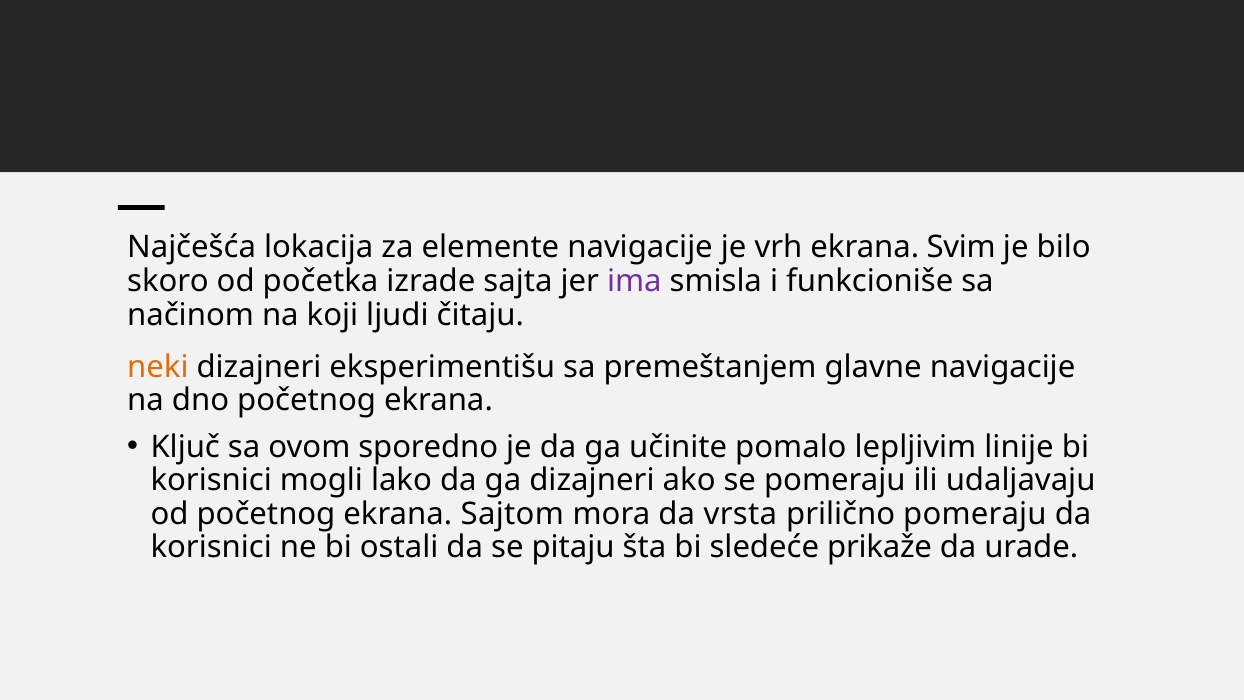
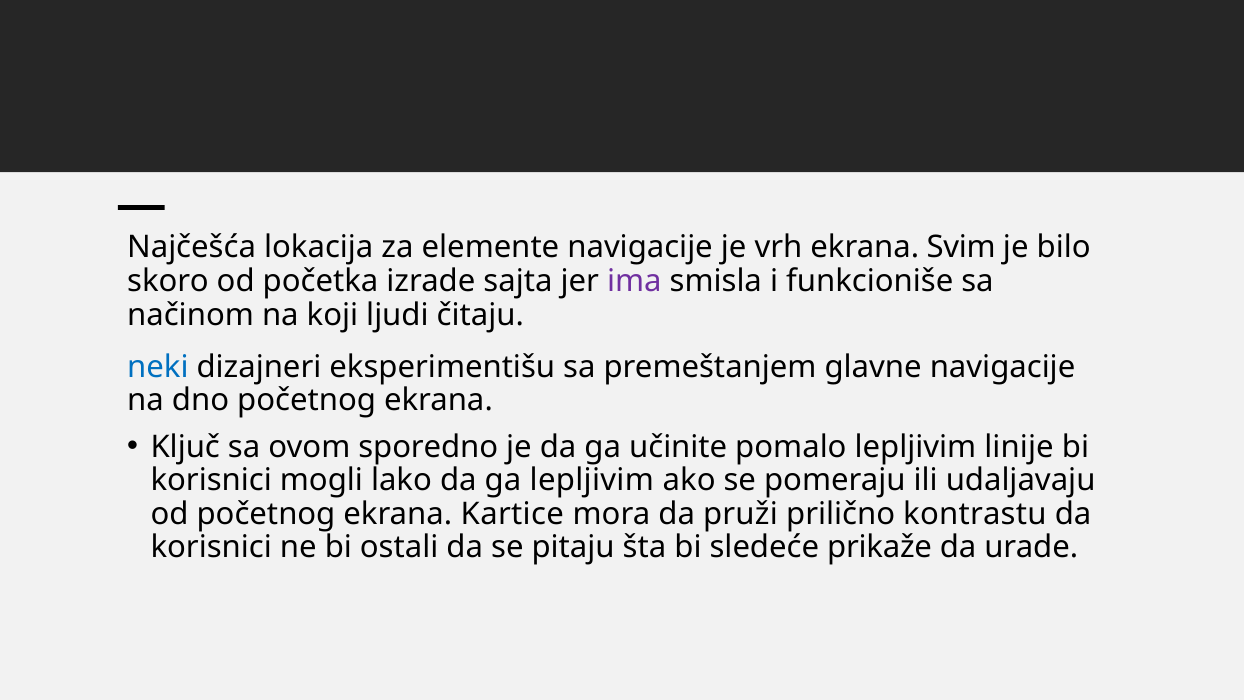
neki colour: orange -> blue (158, 367)
ga dizajneri: dizajneri -> lepljivim (592, 480)
Sajtom: Sajtom -> Kartice (512, 514)
vrsta: vrsta -> pruži (740, 514)
prilično pomeraju: pomeraju -> kontrastu (975, 514)
